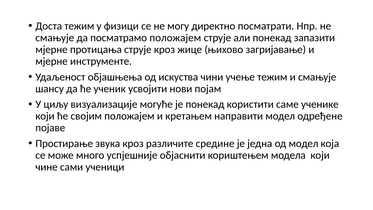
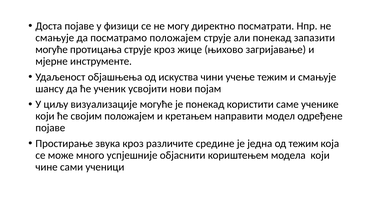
Доста тежим: тежим -> појаве (79, 26)
мјерне: мјерне -> могуће (52, 49)
од модел: модел -> тежим (303, 143)
